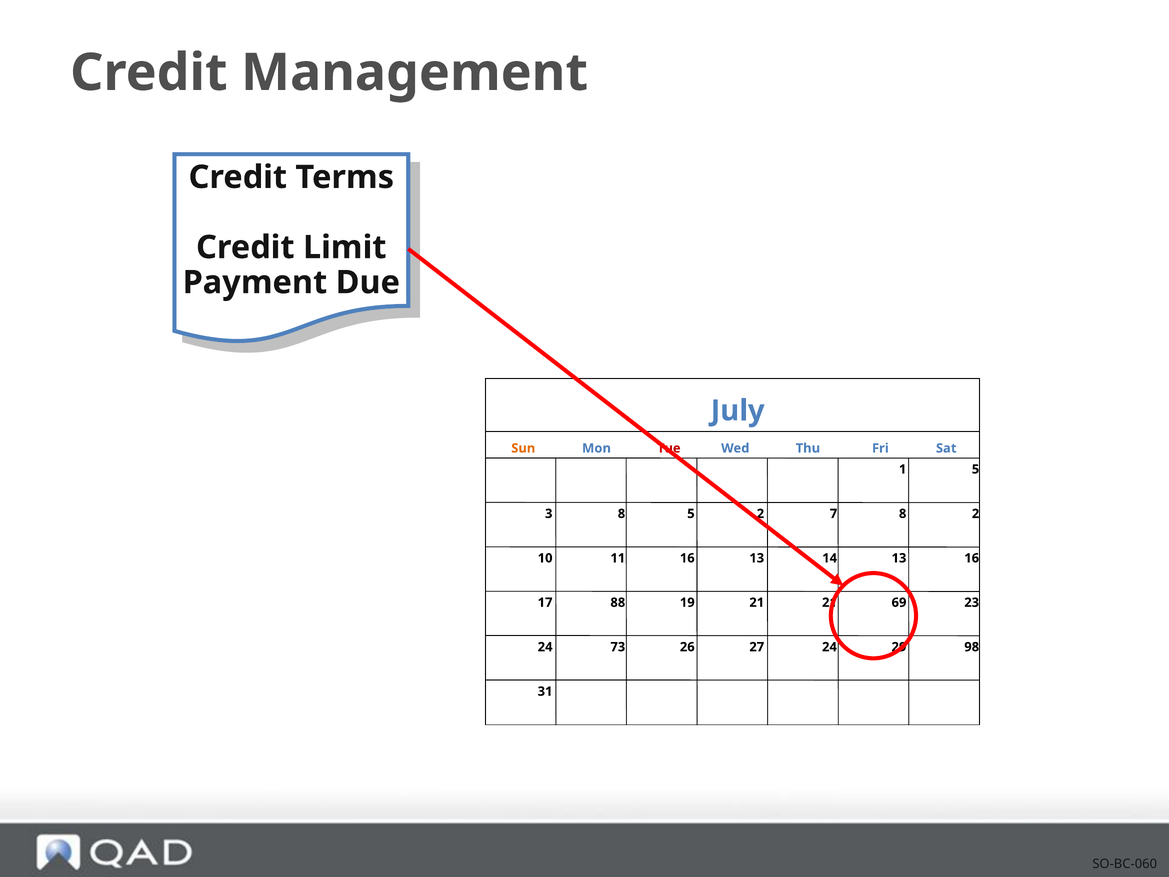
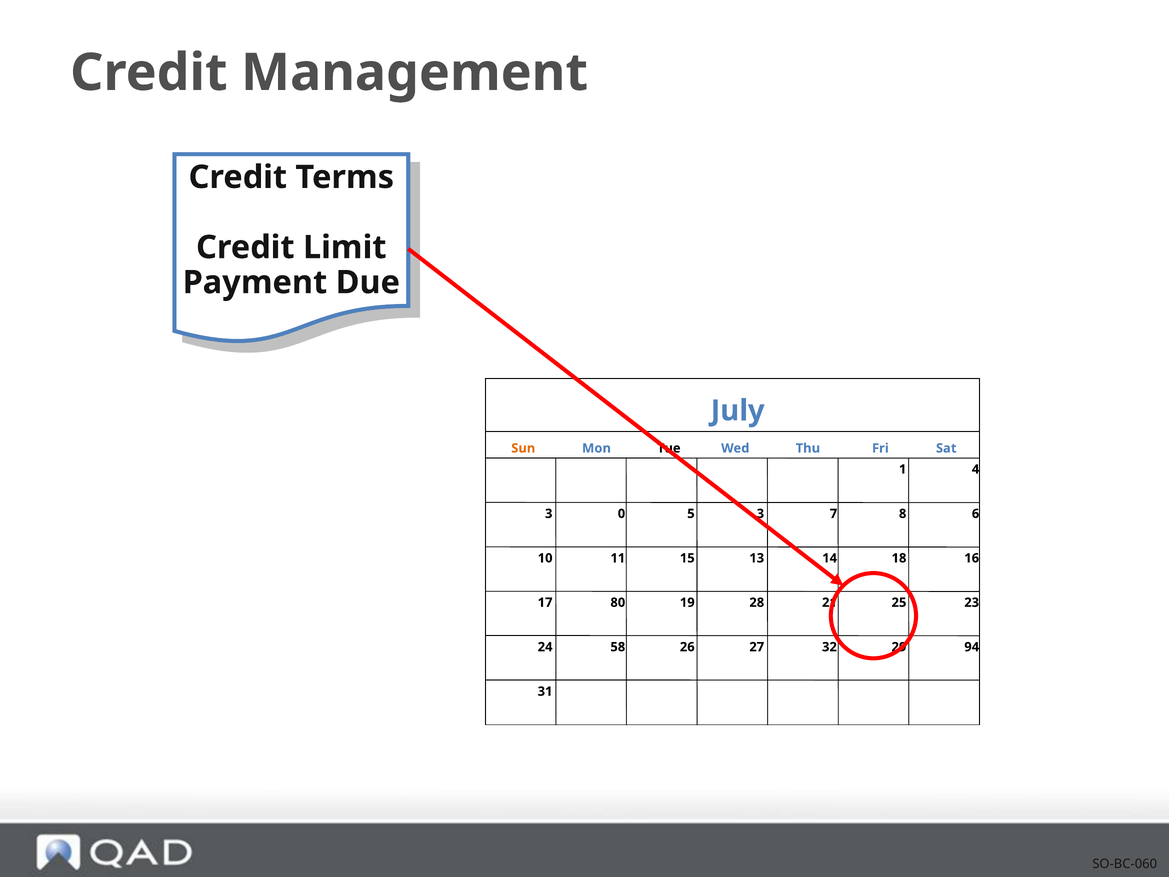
Tue colour: red -> black (669, 448)
1 5: 5 -> 4 (976, 469)
3 8: 8 -> 0 (621, 514)
5 2: 2 -> 3 (760, 514)
8 2: 2 -> 6 (976, 514)
11 16: 16 -> 15 (687, 558)
14 13: 13 -> 18 (899, 558)
88: 88 -> 80 (618, 602)
19 21: 21 -> 28 (757, 602)
69: 69 -> 25 (899, 602)
73: 73 -> 58 (618, 647)
27 24: 24 -> 32 (829, 647)
98: 98 -> 94 (972, 647)
